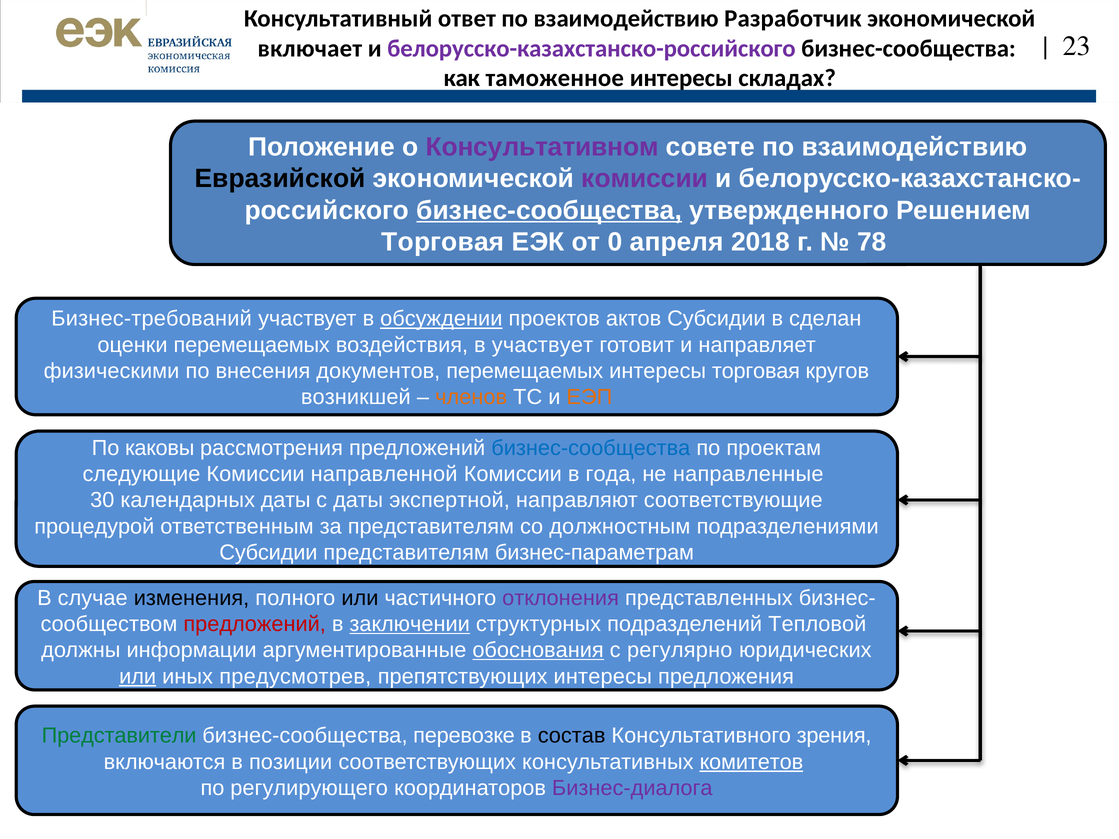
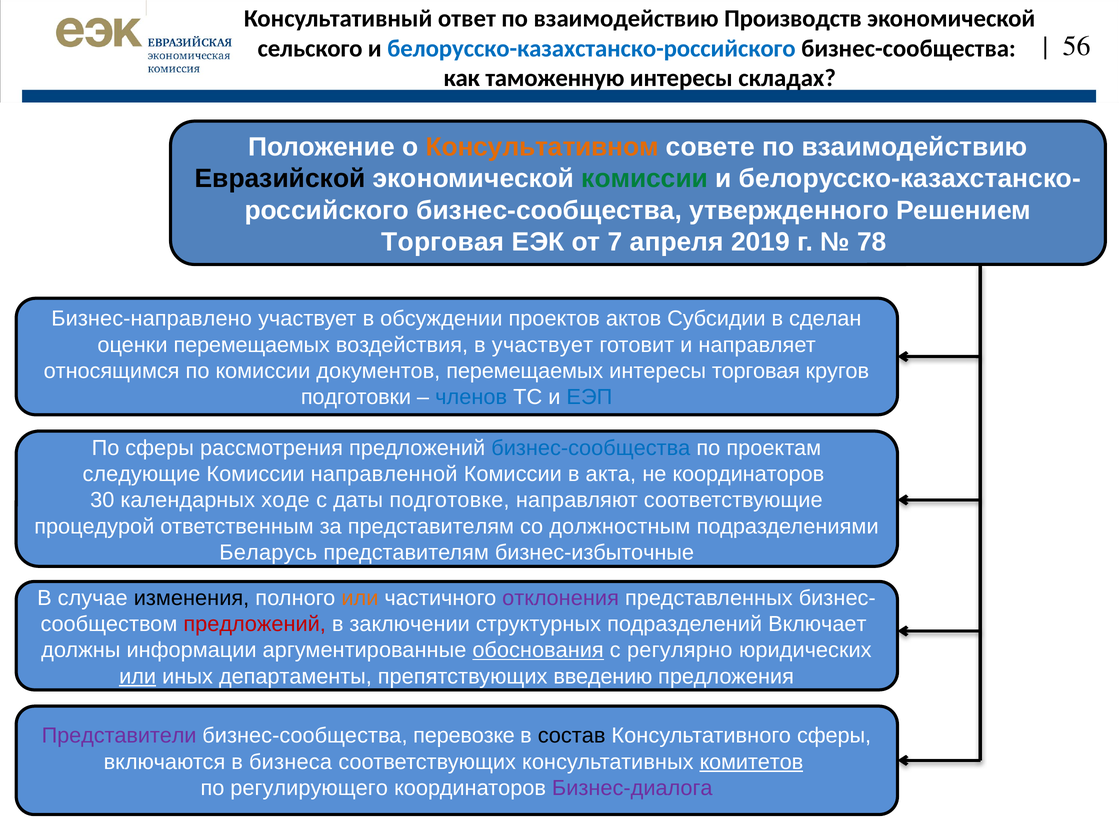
Разработчик: Разработчик -> Производств (793, 19)
23: 23 -> 56 (1077, 46)
включает: включает -> сельского (310, 48)
белорусско-казахстанско-российского colour: purple -> blue (591, 48)
таможенное: таможенное -> таможенную (555, 78)
Консультативном colour: purple -> orange (542, 147)
комиссии colour: purple -> green (645, 179)
бизнес-сообщества underline: present -> none (549, 211)
0: 0 -> 7 (615, 242)
2018: 2018 -> 2019 (760, 242)
Бизнес-требований: Бизнес-требований -> Бизнес-направлено (152, 319)
обсуждении underline: present -> none (441, 319)
физическими: физическими -> относящимся (112, 371)
по внесения: внесения -> комиссии (263, 371)
возникшей: возникшей -> подготовки (356, 397)
членов colour: orange -> blue (471, 397)
ЕЭП colour: orange -> blue (589, 397)
По каковы: каковы -> сферы (160, 448)
года: года -> акта (611, 474)
не направленные: направленные -> координаторов (748, 474)
календарных даты: даты -> ходе (285, 500)
экспертной: экспертной -> подготовке (450, 500)
Субсидии: Субсидии -> Беларусь (268, 553)
бизнес-параметрам: бизнес-параметрам -> бизнес-избыточные (594, 553)
или colour: black -> orange (360, 598)
заключении underline: present -> none (410, 624)
Тепловой: Тепловой -> Включает (817, 624)
предусмотрев: предусмотрев -> департаменты (295, 677)
препятствующих интересы: интересы -> введению (603, 677)
Представители colour: green -> purple (119, 736)
Консультативного зрения: зрения -> сферы (834, 736)
позиции: позиции -> бизнеса (291, 762)
